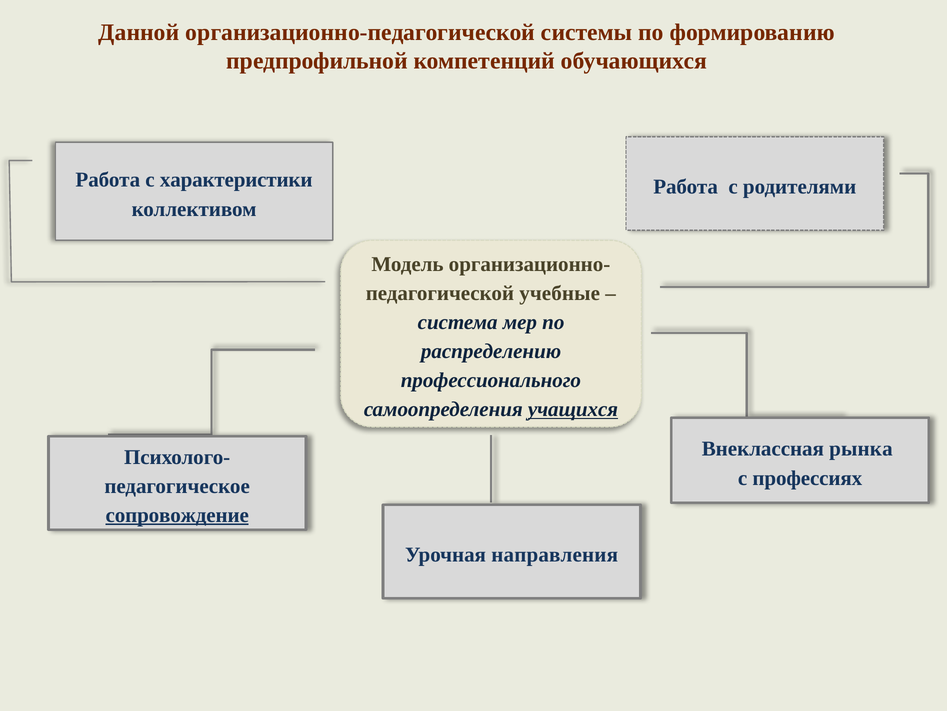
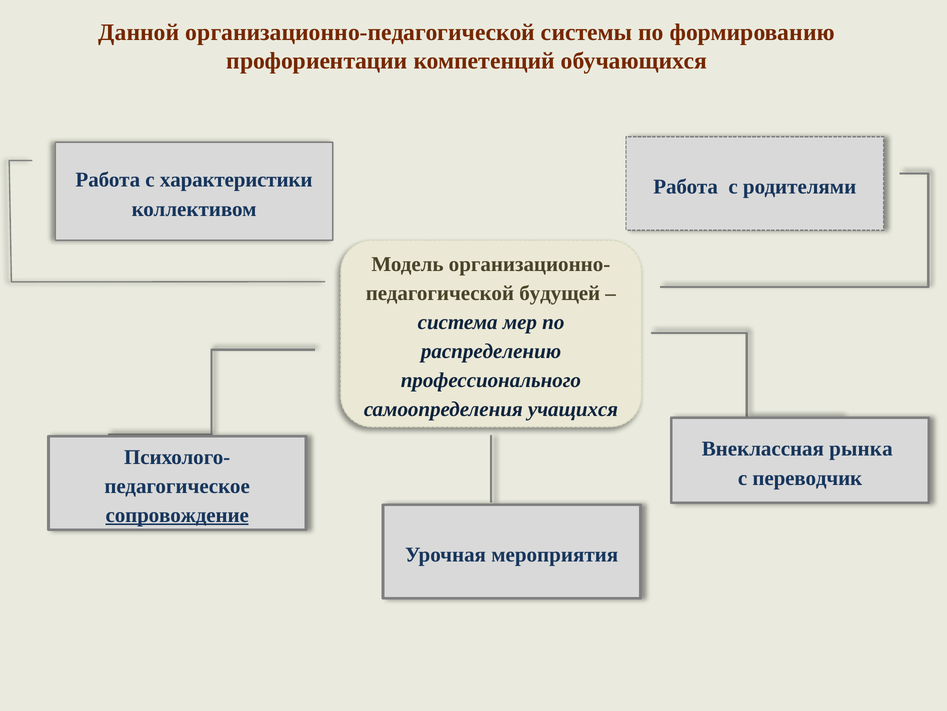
предпрофильной: предпрофильной -> профориентации (317, 61)
учебные: учебные -> будущей (560, 293)
учащихся underline: present -> none (573, 409)
профессиях: профессиях -> переводчик (807, 478)
направления: направления -> мероприятия (555, 554)
